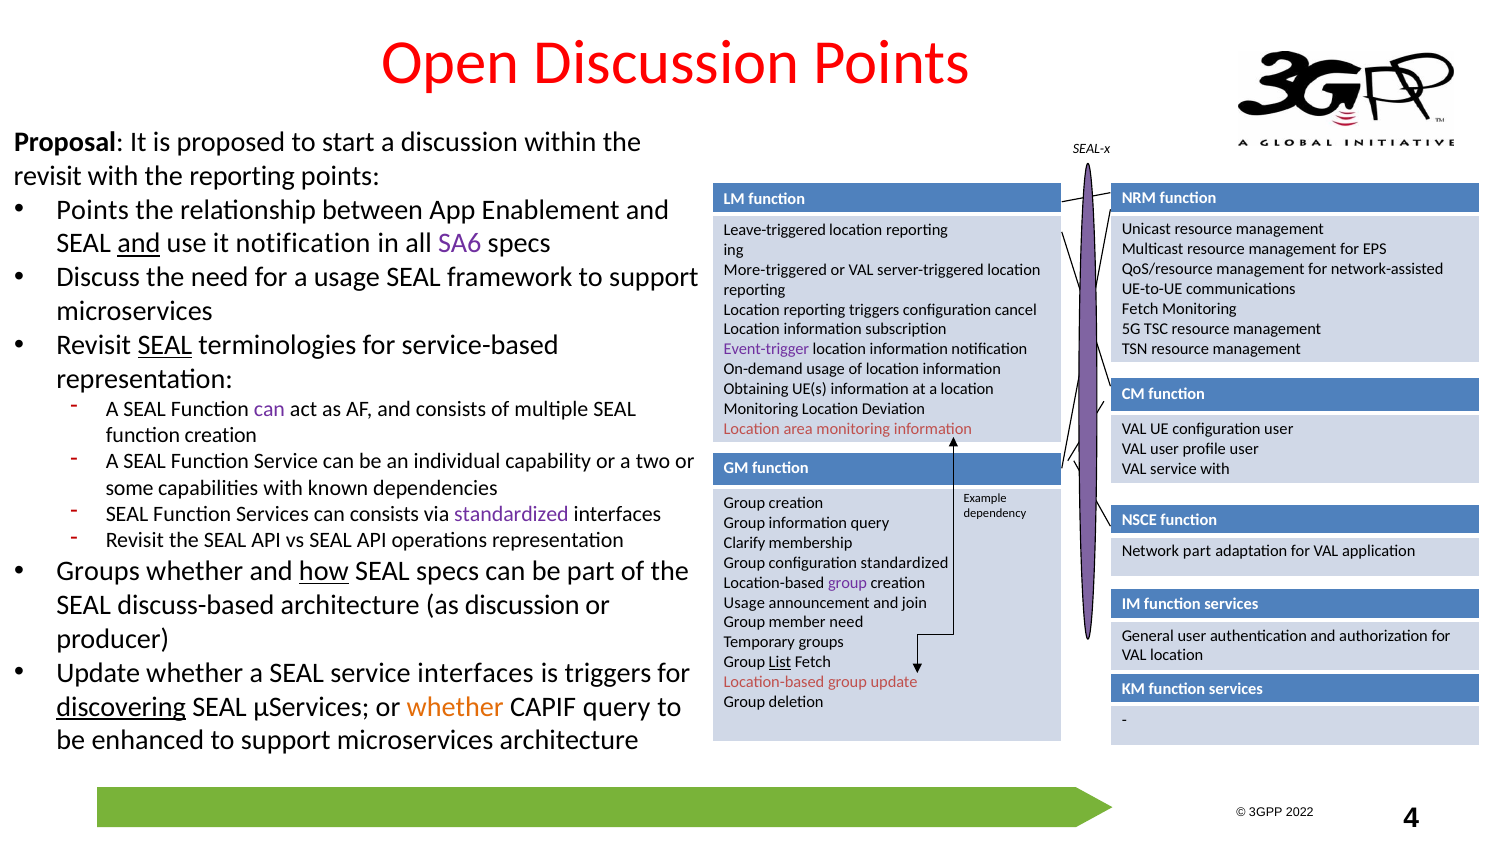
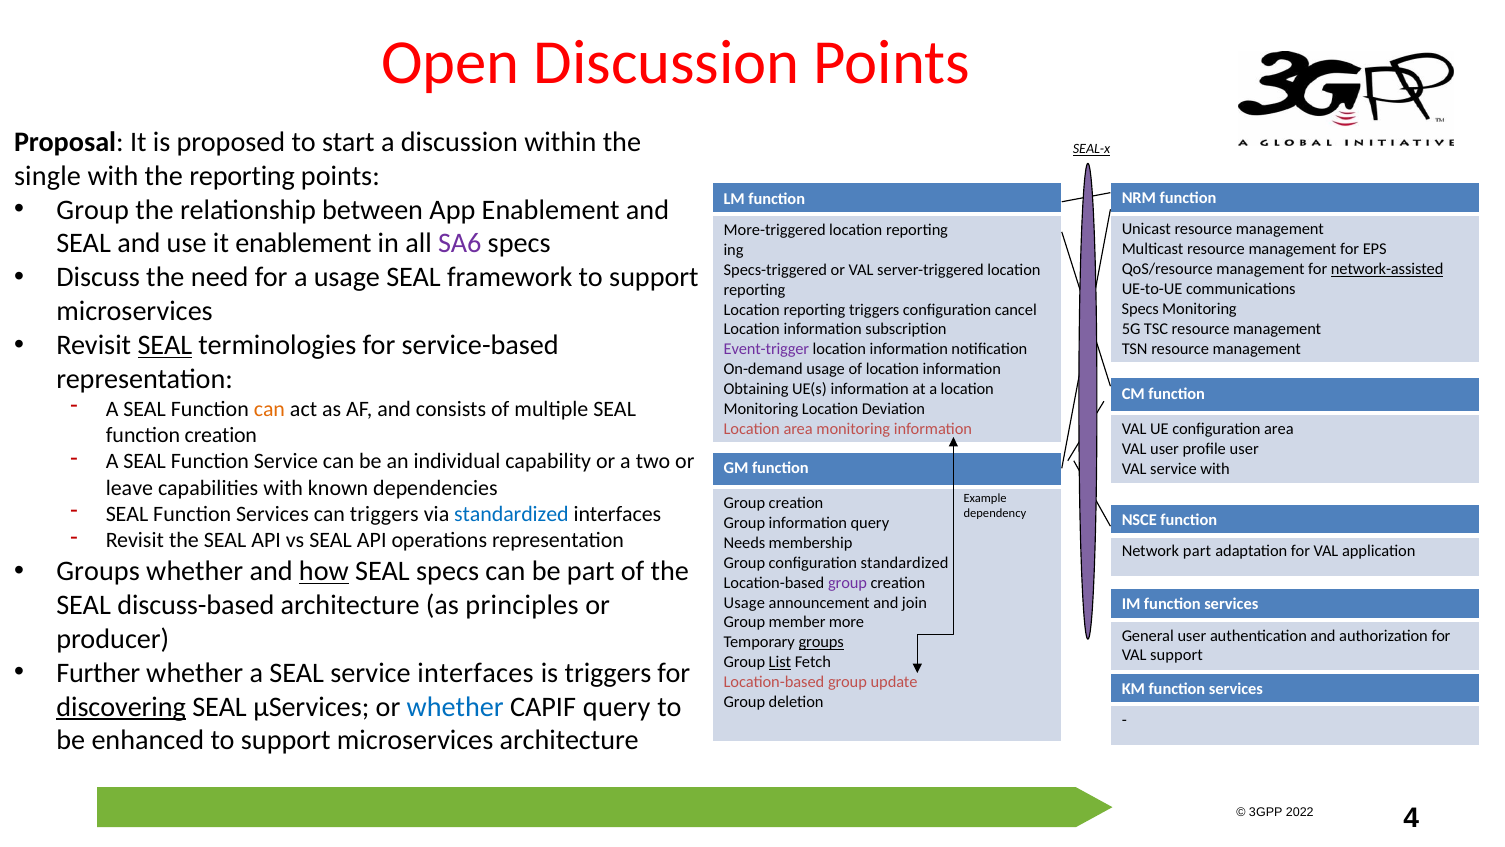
SEAL-x underline: none -> present (1092, 149)
revisit: revisit -> single (48, 176)
Points: Points -> Group (93, 210)
Leave-triggered: Leave-triggered -> More-triggered (775, 230)
and underline: present -> none (139, 244)
it notification: notification -> enablement (303, 244)
network-assisted underline: none -> present (1387, 269)
More-triggered: More-triggered -> Specs-triggered (775, 270)
Fetch: Fetch -> Specs (1140, 309)
can colour: purple -> orange (269, 409)
configuration user: user -> area (1279, 429)
some: some -> leave (129, 488)
can consists: consists -> triggers (384, 514)
standardized colour: purple -> blue (511, 514)
Clarify: Clarify -> Needs (744, 542)
as discussion: discussion -> principles (522, 605)
member need: need -> more (847, 622)
groups underline: none -> present (821, 642)
VAL location: location -> support (1177, 655)
Update: Update -> Further (98, 673)
whether colour: orange -> blue (455, 706)
